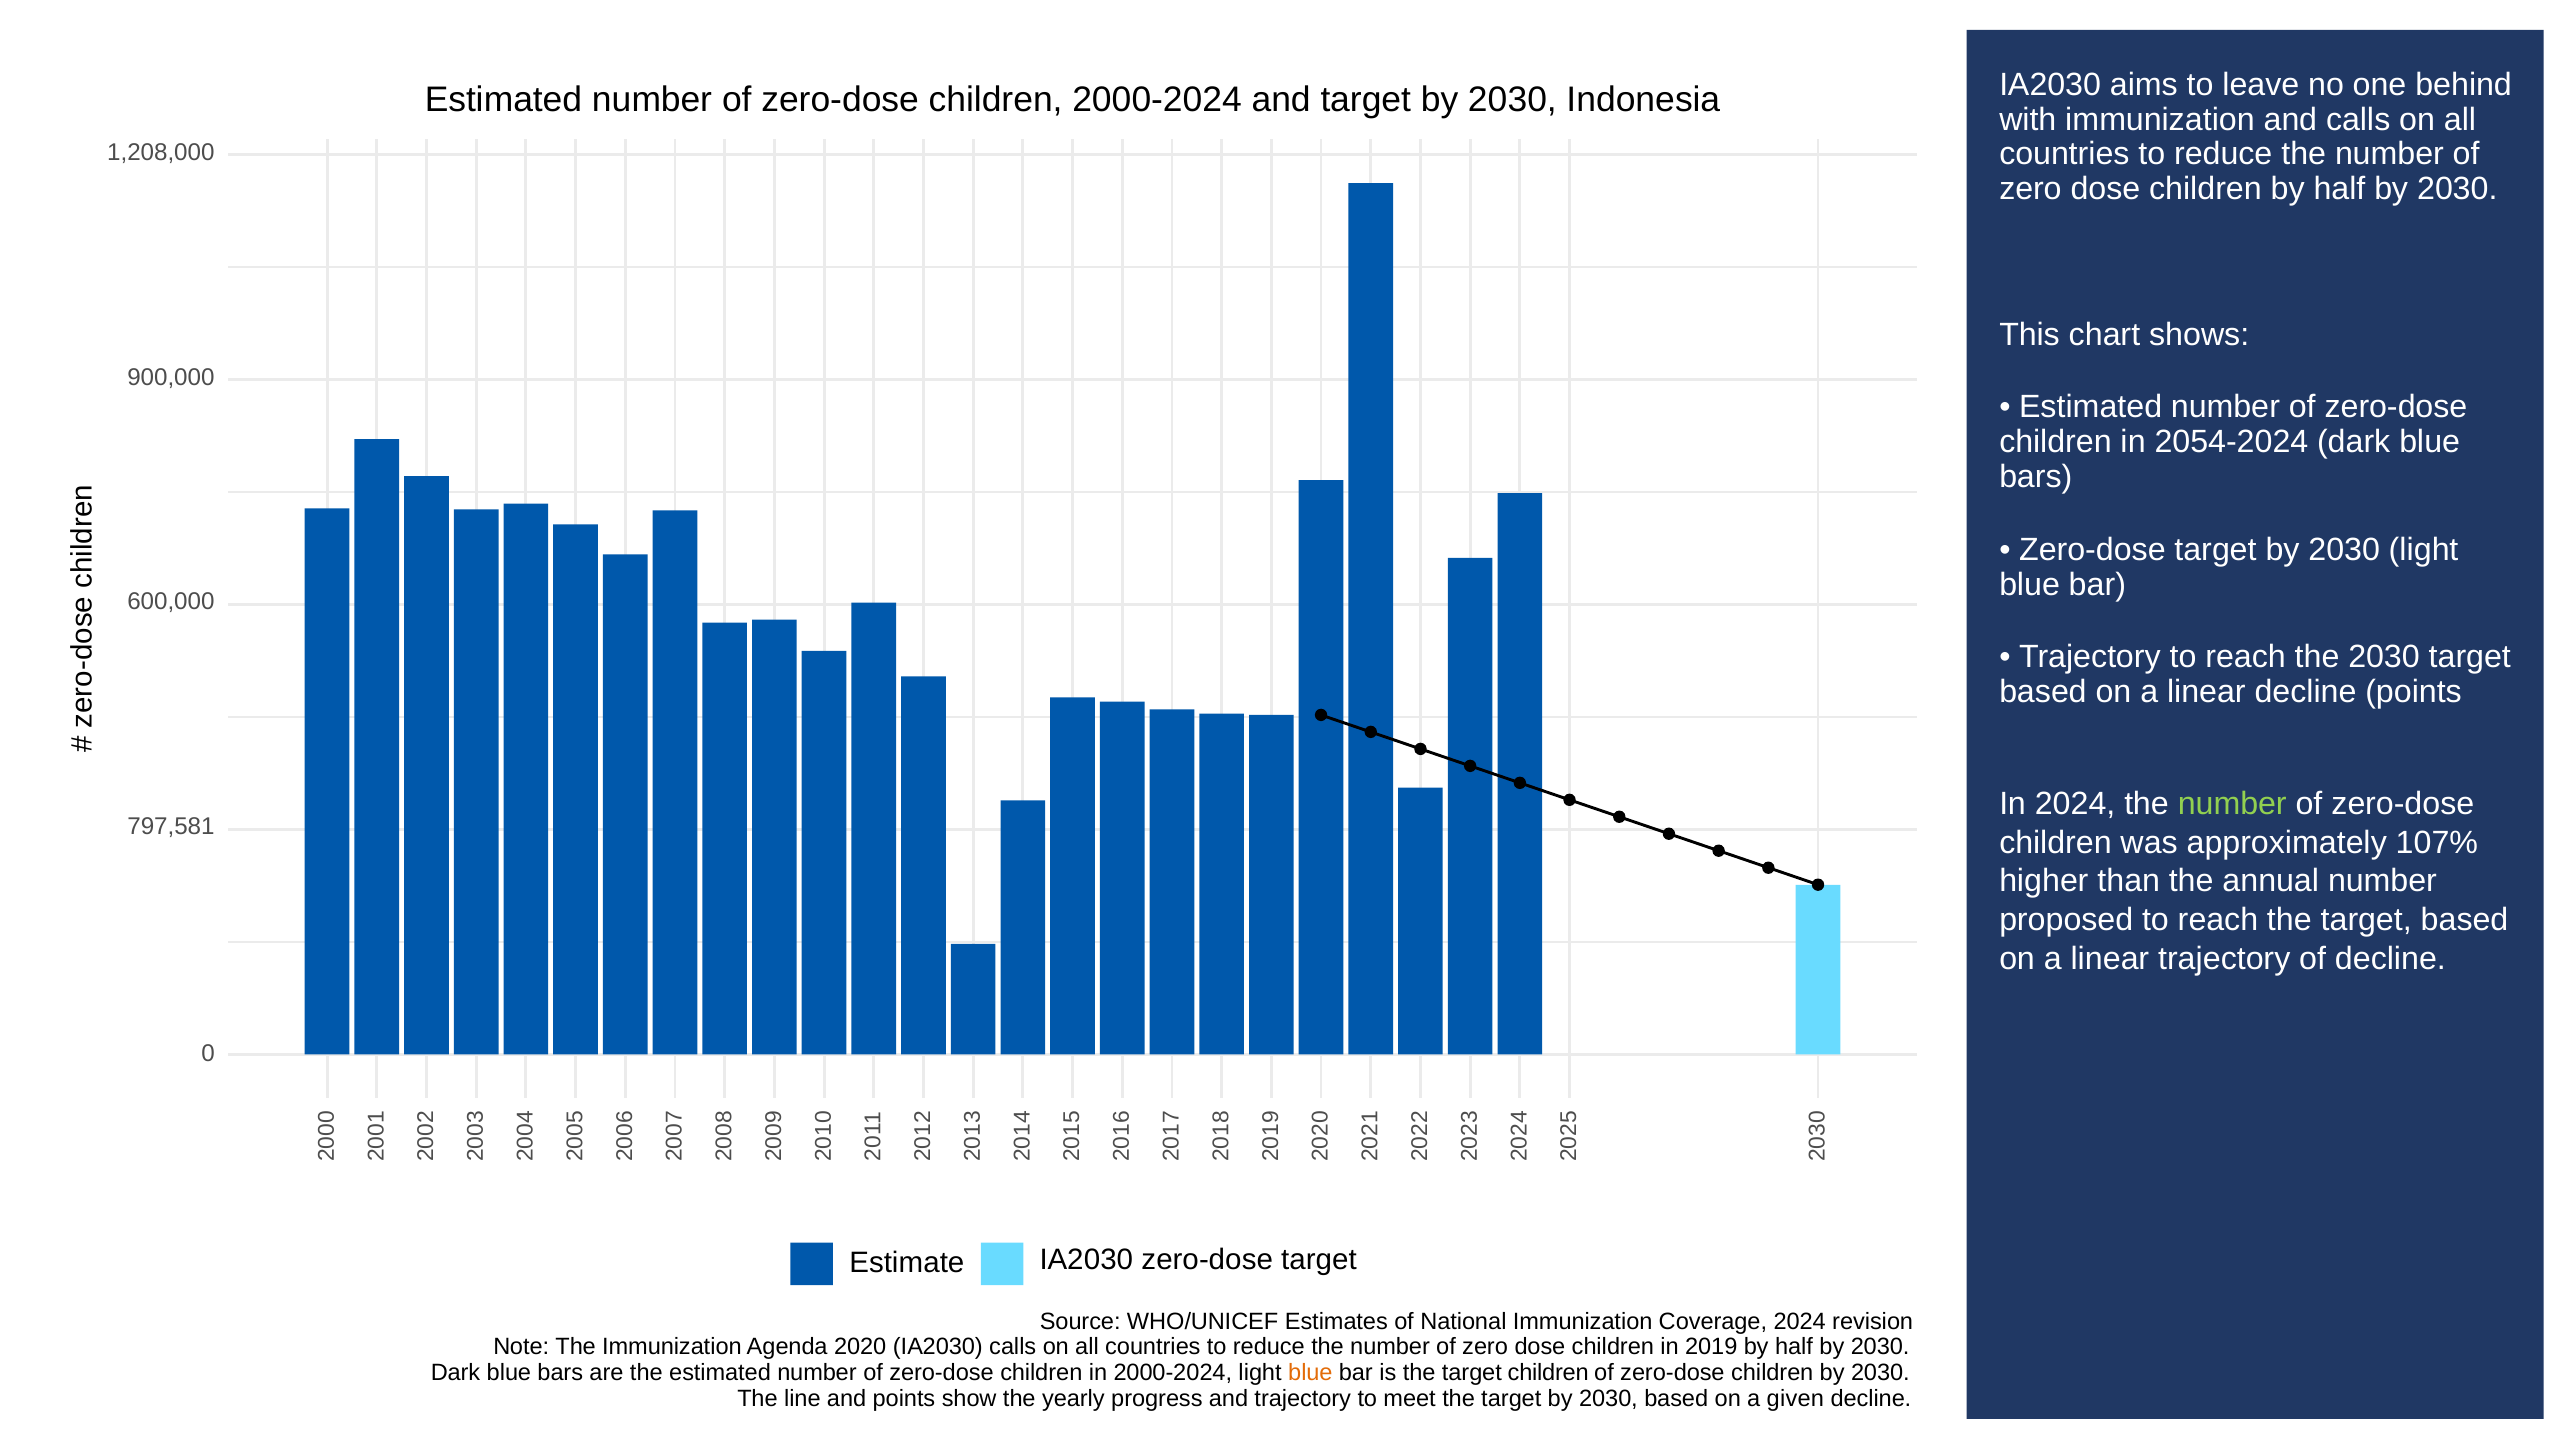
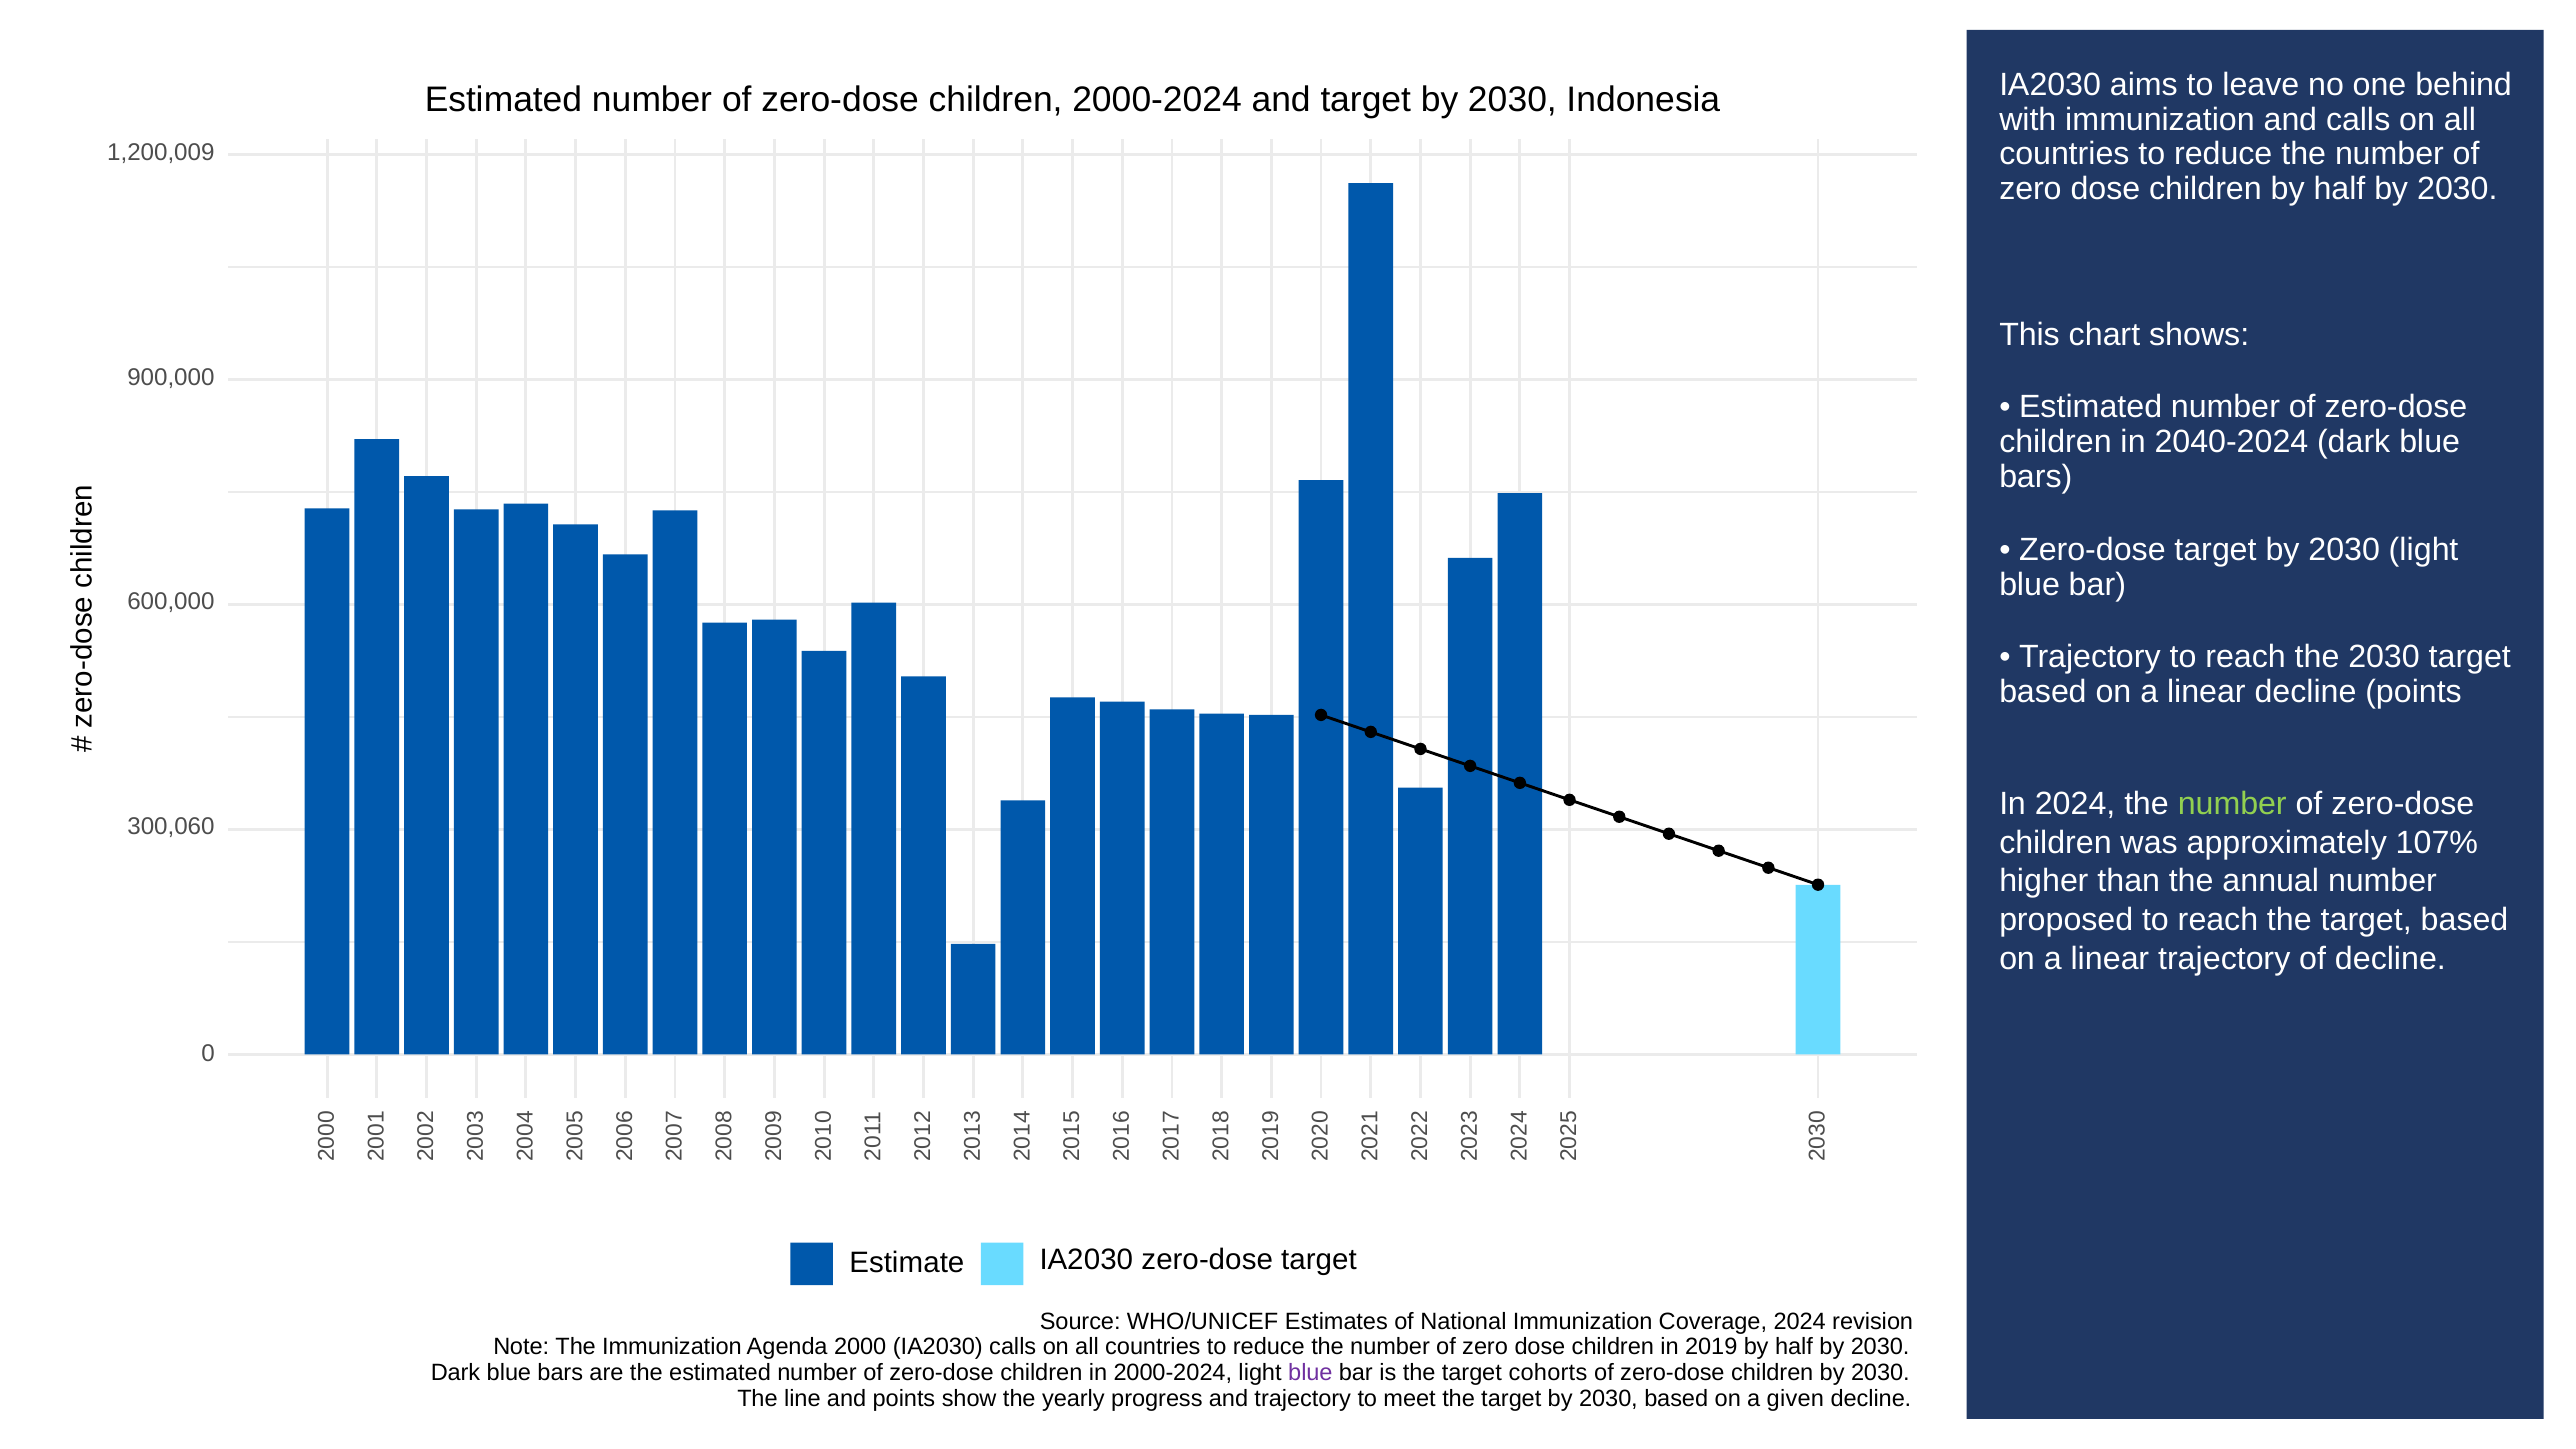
1,208,000: 1,208,000 -> 1,200,009 (161, 152)
2054-2024: 2054-2024 -> 2040-2024 (2231, 442)
797,581: 797,581 -> 300,060 (171, 827)
2020: 2020 -> 2000 (860, 1347)
blue colour: orange -> purple (1310, 1373)
target children: children -> cohorts (1548, 1373)
